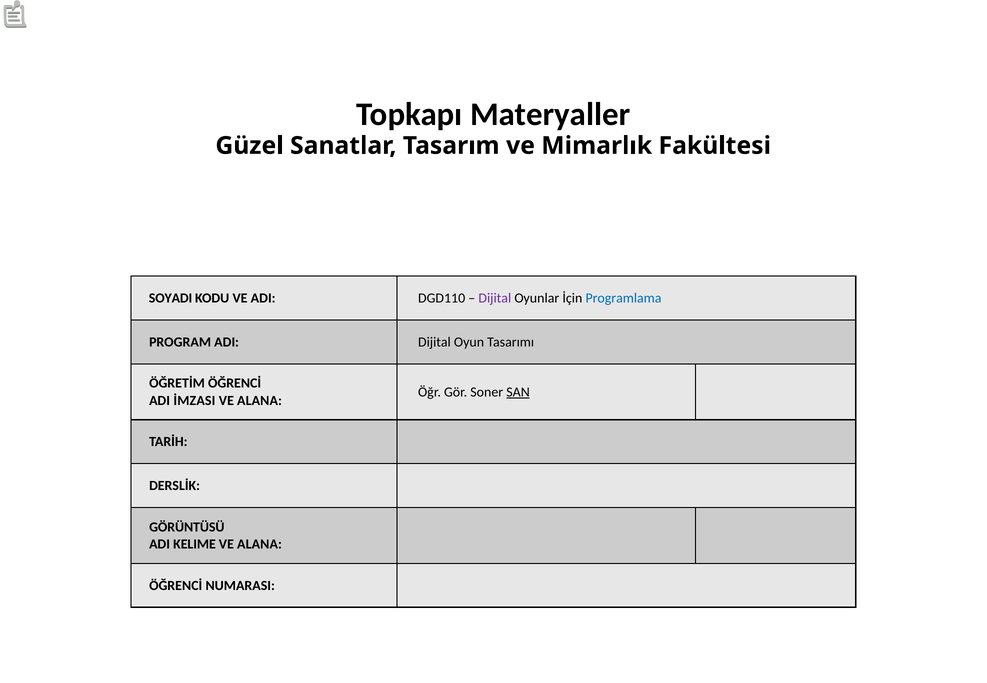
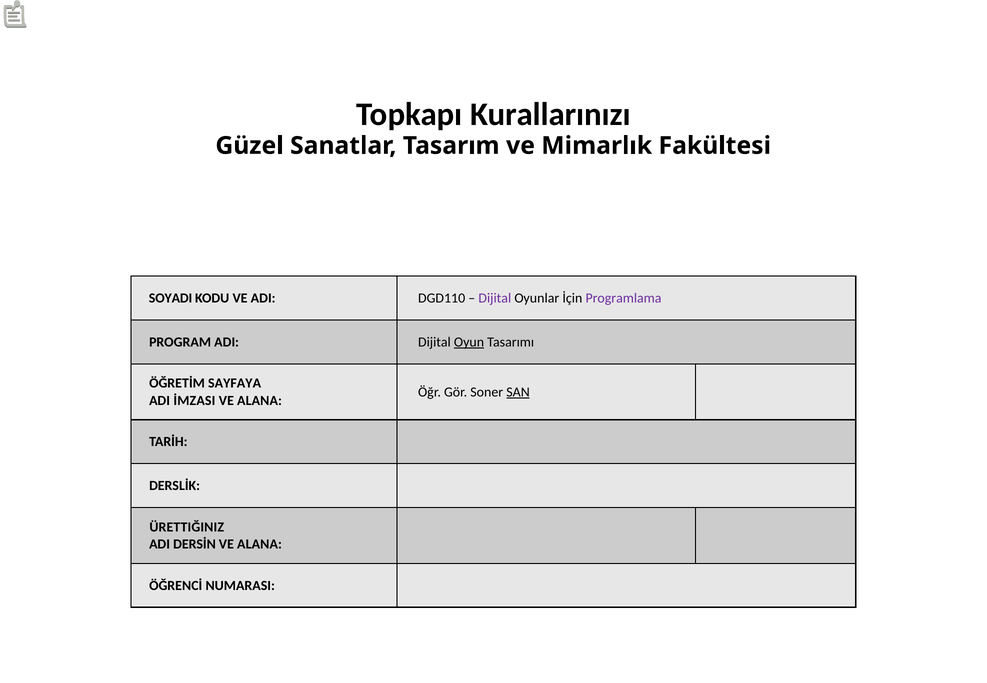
Materyaller: Materyaller -> Kurallarınızı (550, 115)
Programlama colour: blue -> purple (623, 298)
Oyun underline: none -> present (469, 342)
ÖĞRETİM ÖĞRENCİ: ÖĞRENCİ -> SAYFAYA (235, 384)
GÖRÜNTÜSÜ: GÖRÜNTÜSÜ -> ÜRETTIĞINIZ (187, 527)
KELIME: KELIME -> DERSİN (195, 544)
